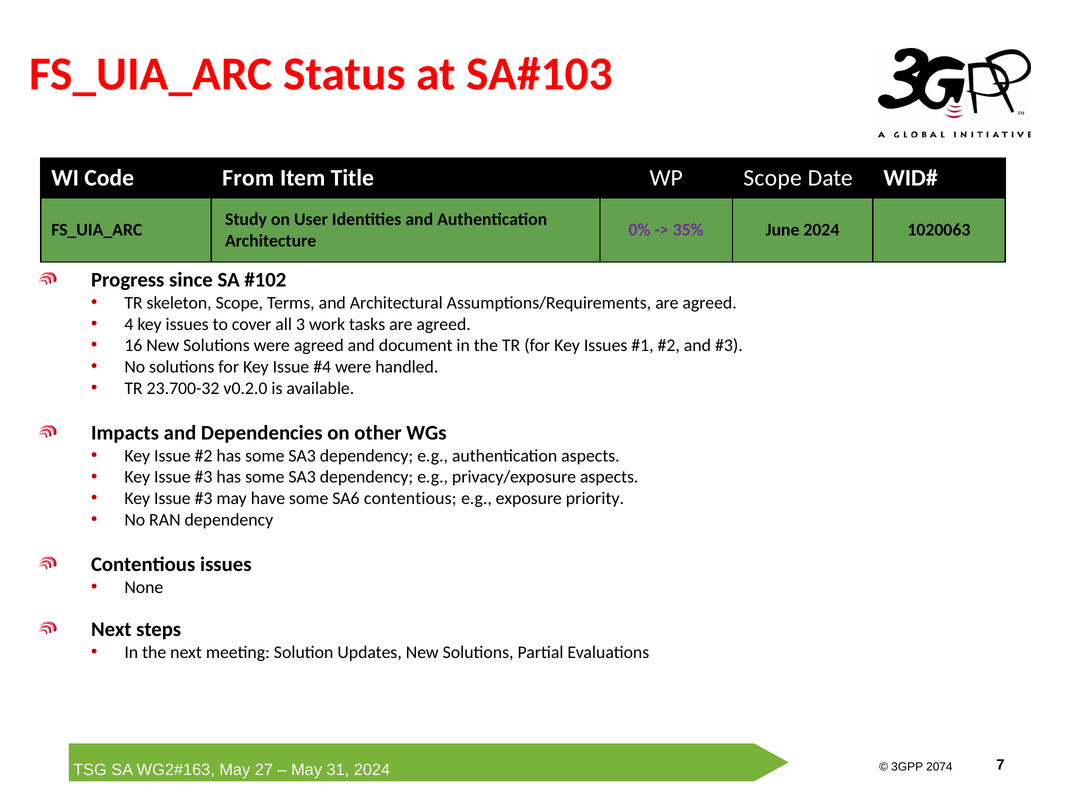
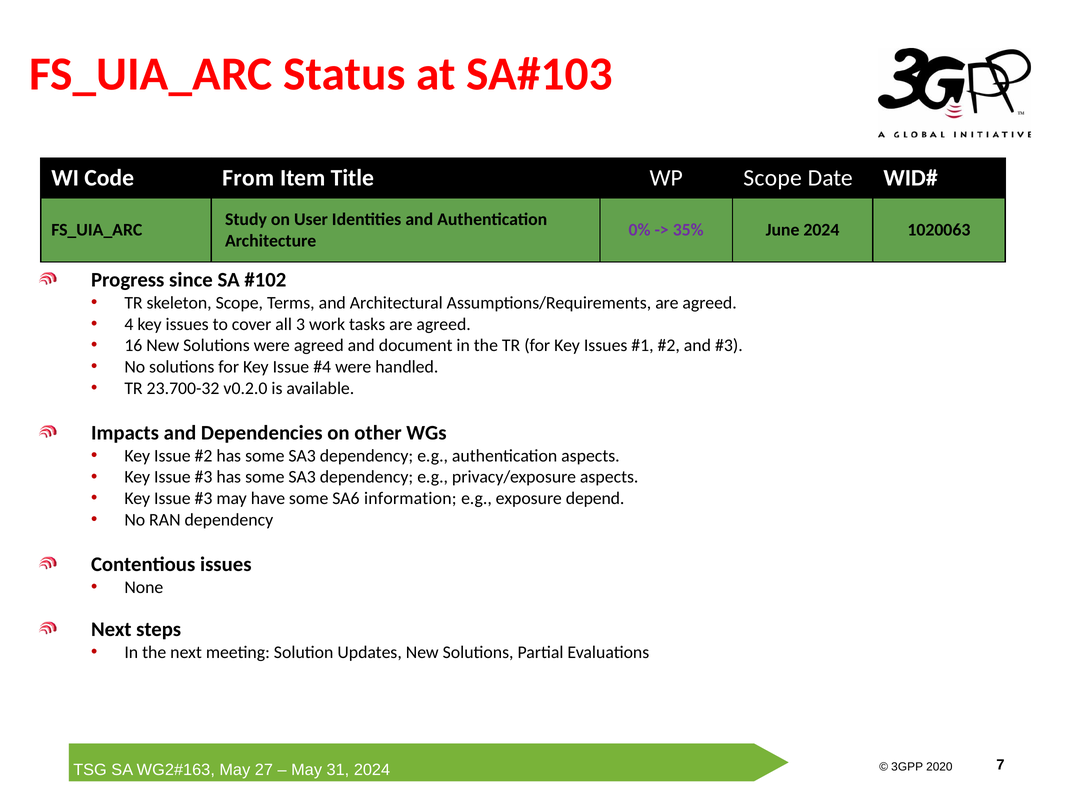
SA6 contentious: contentious -> information (410, 499)
priority: priority -> depend (595, 499)
2074: 2074 -> 2020 (939, 767)
